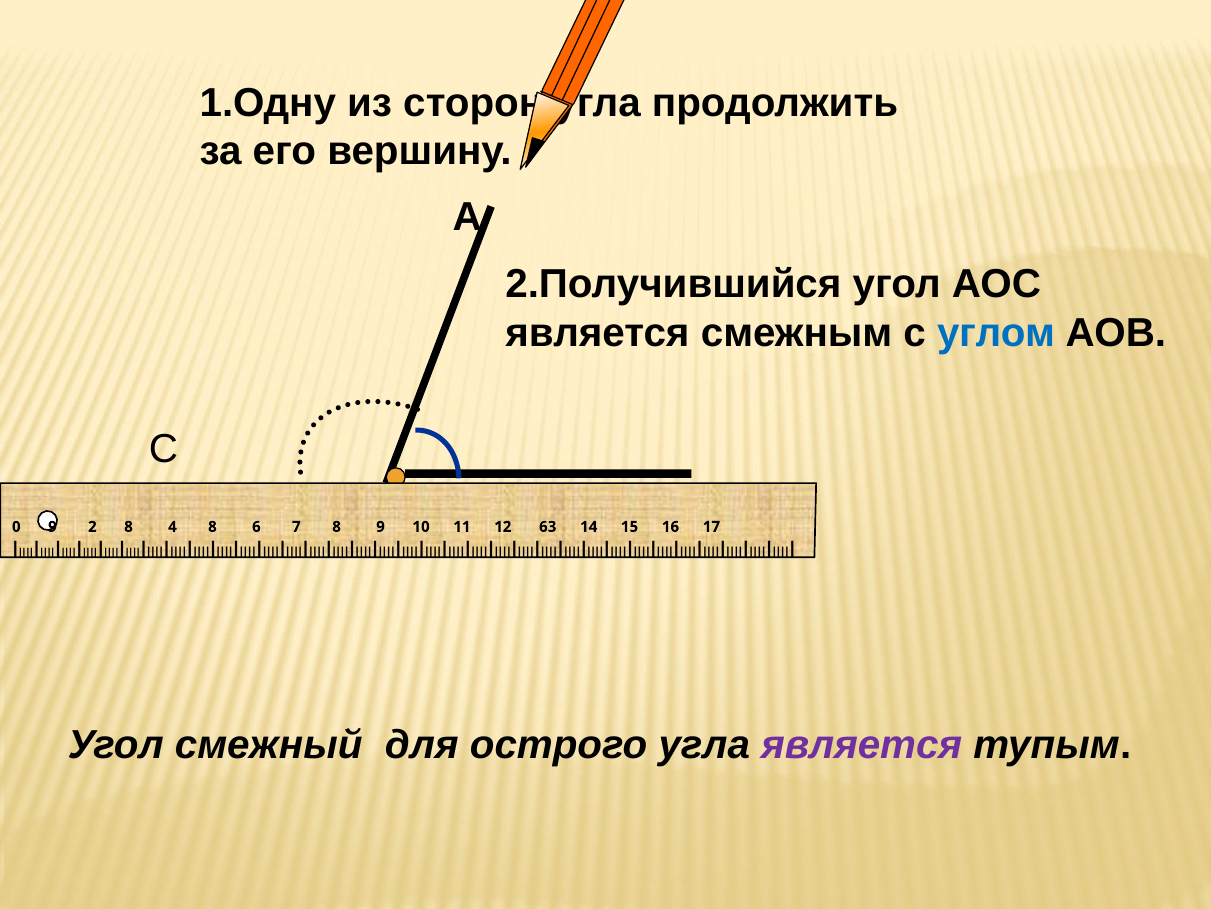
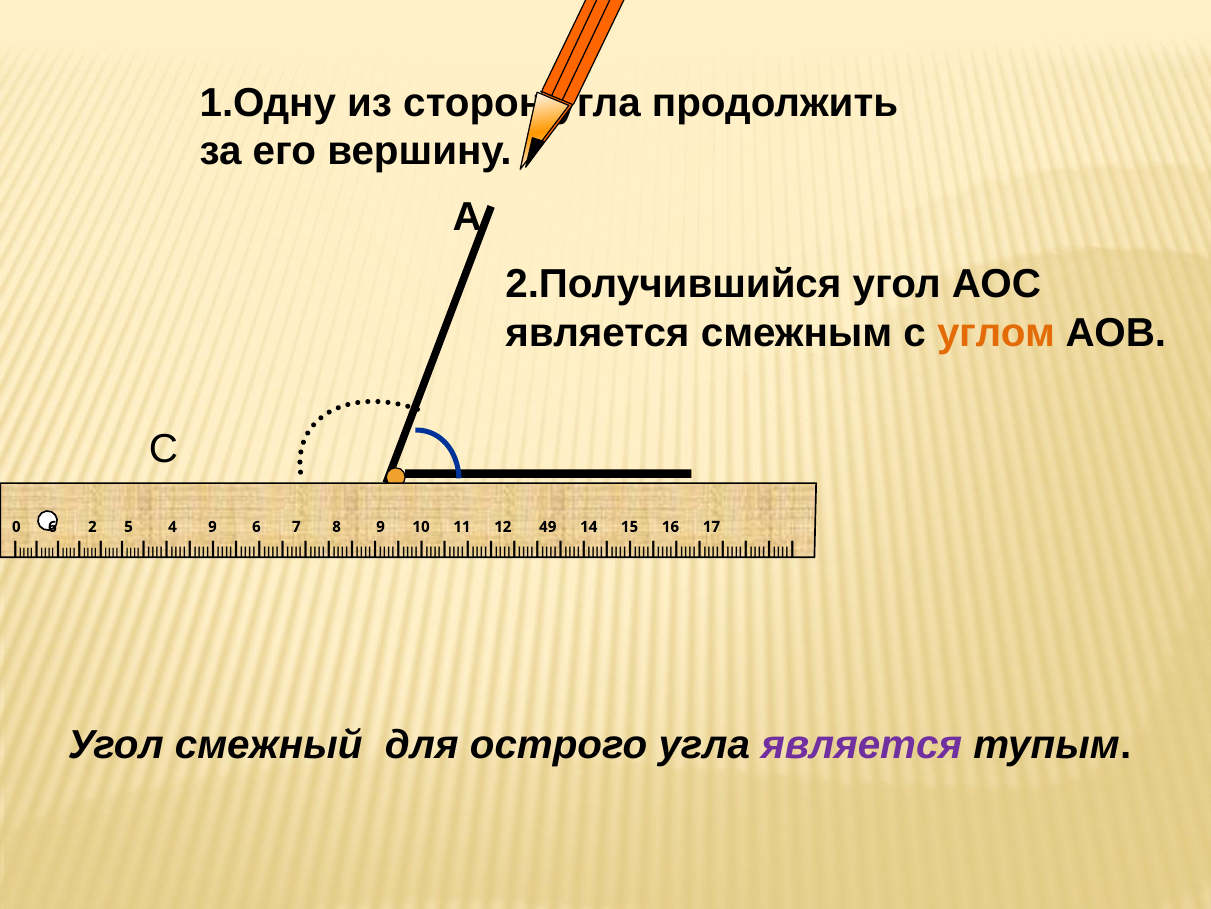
углом colour: blue -> orange (996, 332)
0 9: 9 -> 6 (52, 526)
2 8: 8 -> 5 (129, 526)
4 8: 8 -> 9 (212, 526)
63: 63 -> 49 (548, 526)
